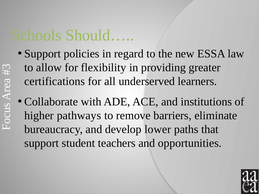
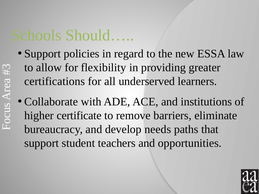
pathways: pathways -> certificate (79, 116)
lower: lower -> needs (158, 129)
